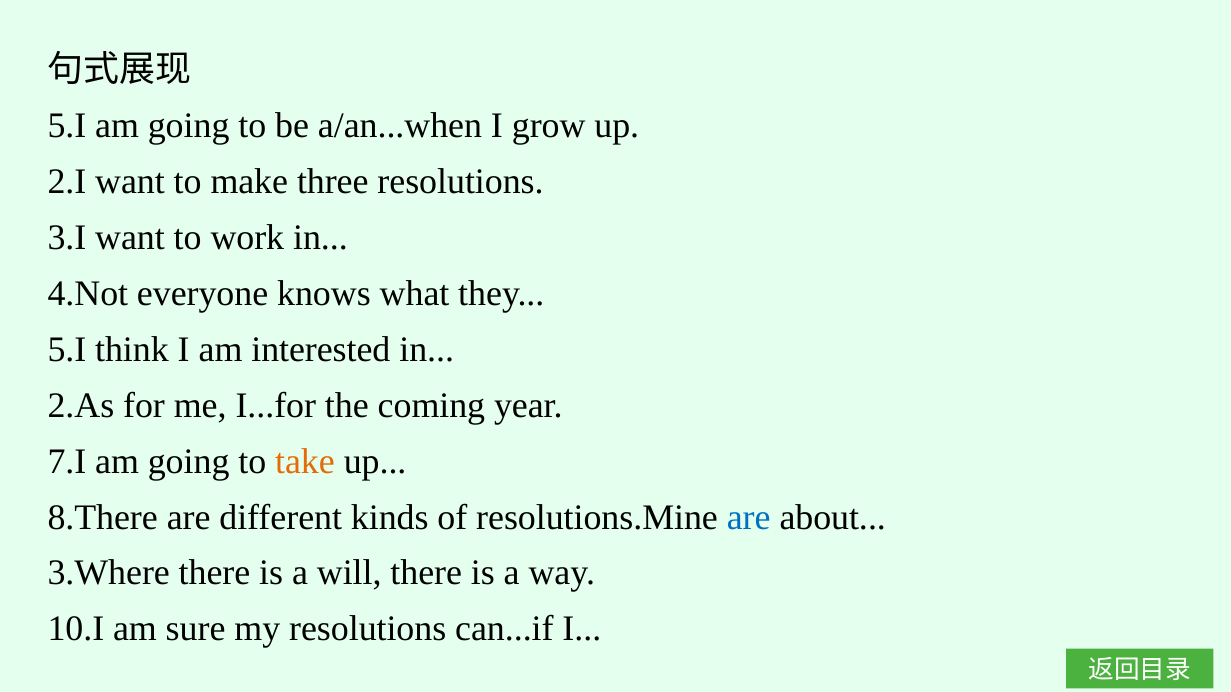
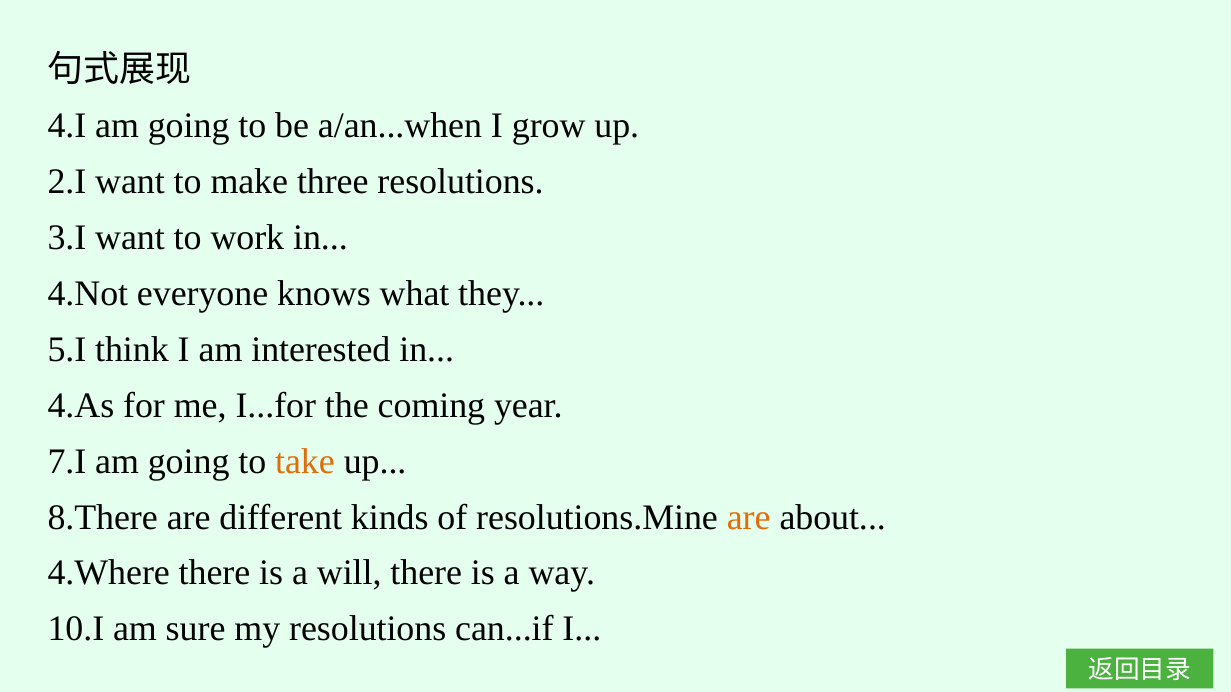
5.I: 5.I -> 4.I (67, 125)
2.As: 2.As -> 4.As (81, 405)
are colour: blue -> orange (749, 517)
3.Where: 3.Where -> 4.Where (109, 573)
